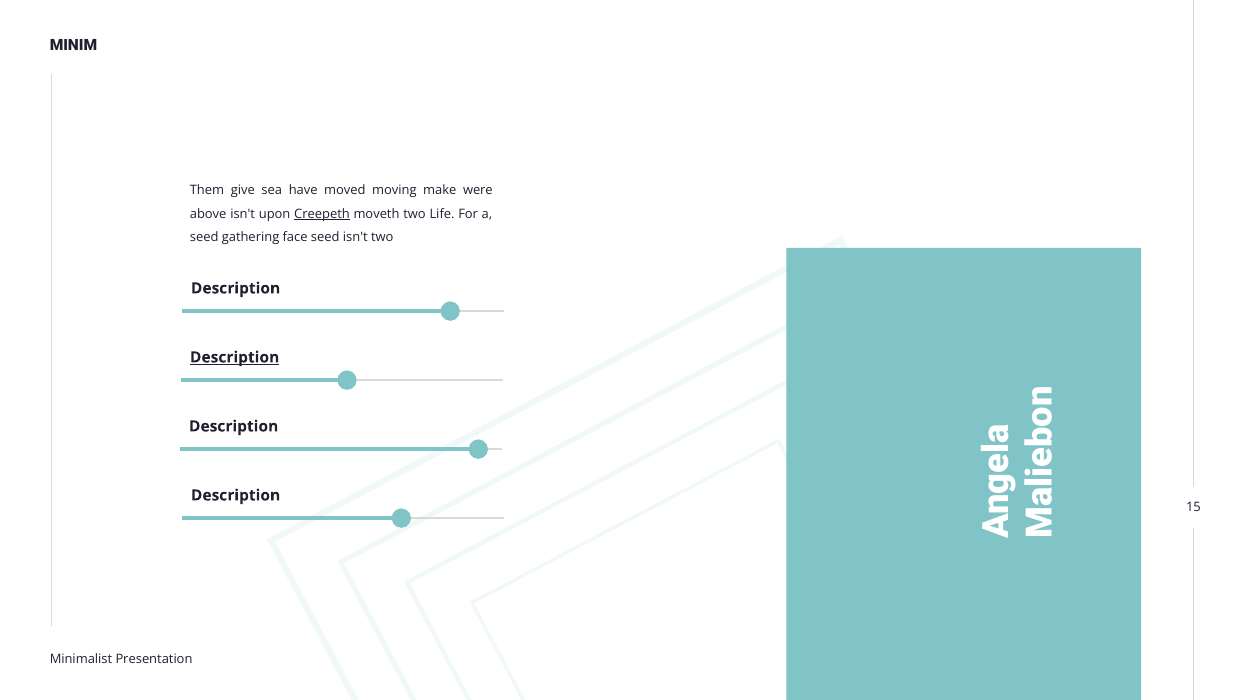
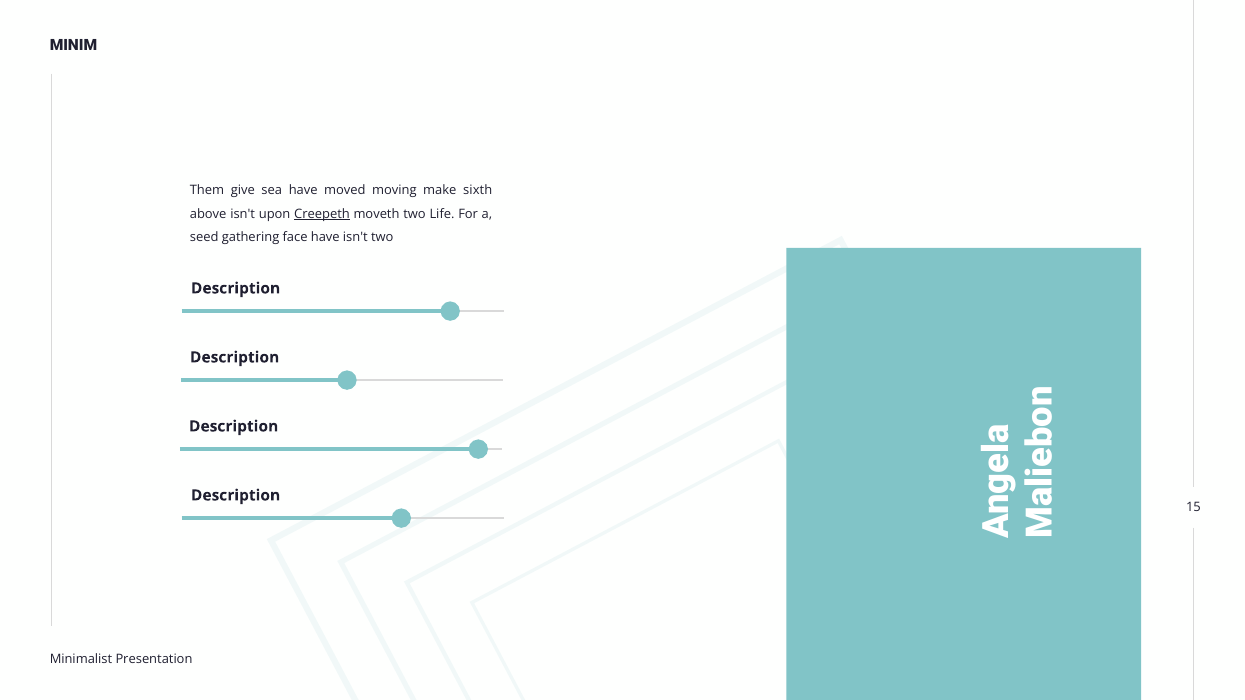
were: were -> sixth (478, 191)
face seed: seed -> have (325, 237)
Description underline: present -> none (235, 357)
